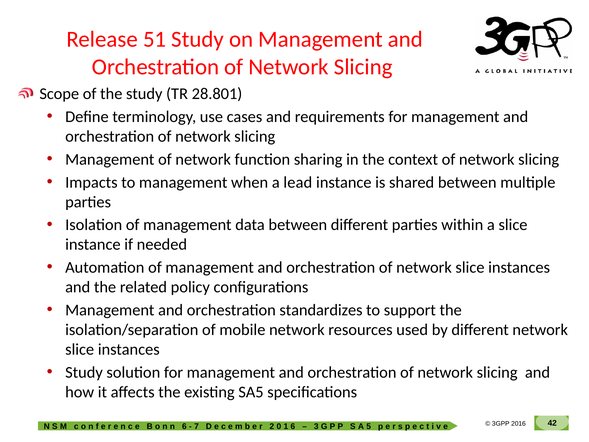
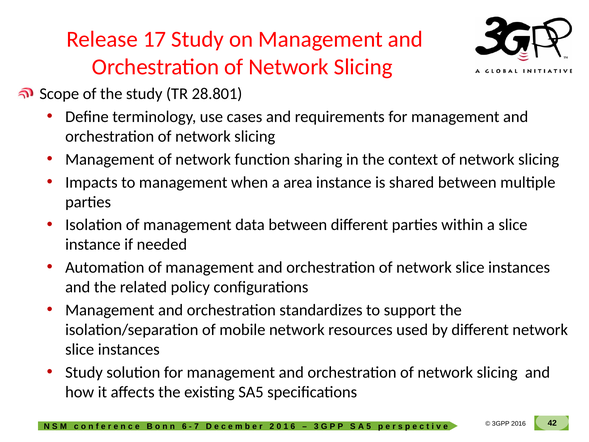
51: 51 -> 17 (155, 39)
lead: lead -> area (298, 182)
